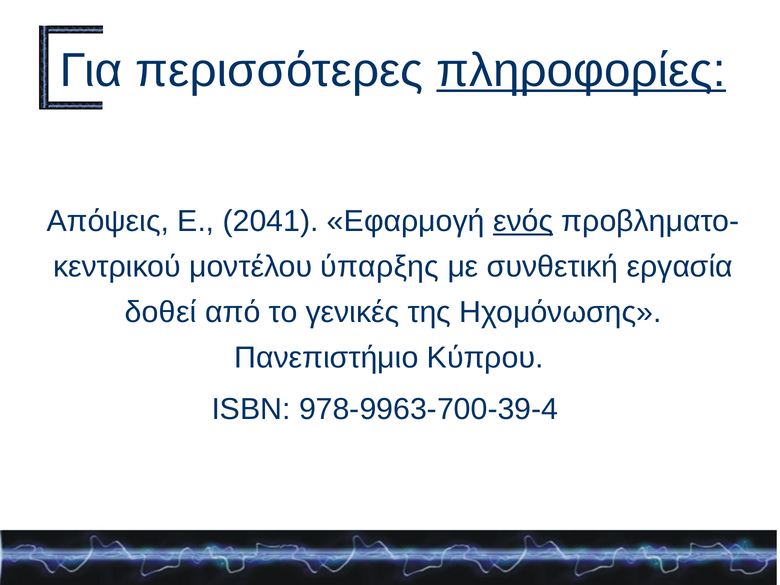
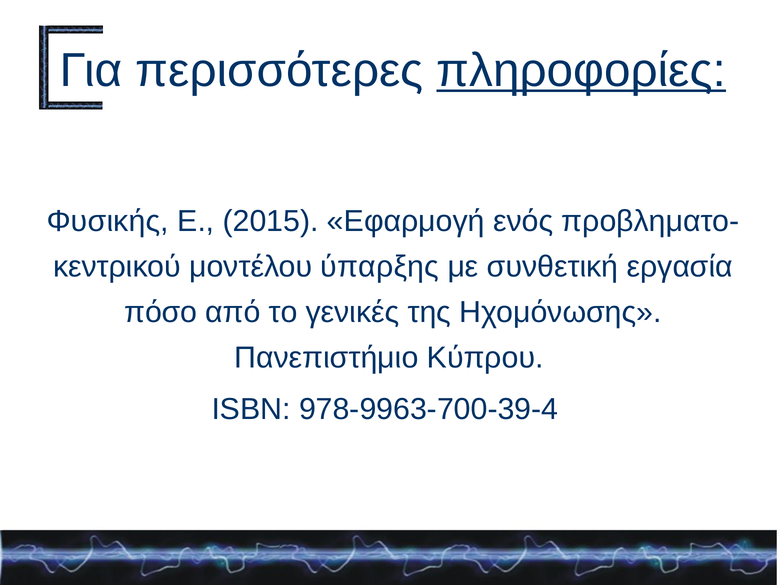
Απόψεις: Απόψεις -> Φυσικής (108, 221)
2041: 2041 -> 2015 (271, 221)
ενός underline: present -> none (523, 221)
δοθεί: δοθεί -> πόσο (161, 312)
